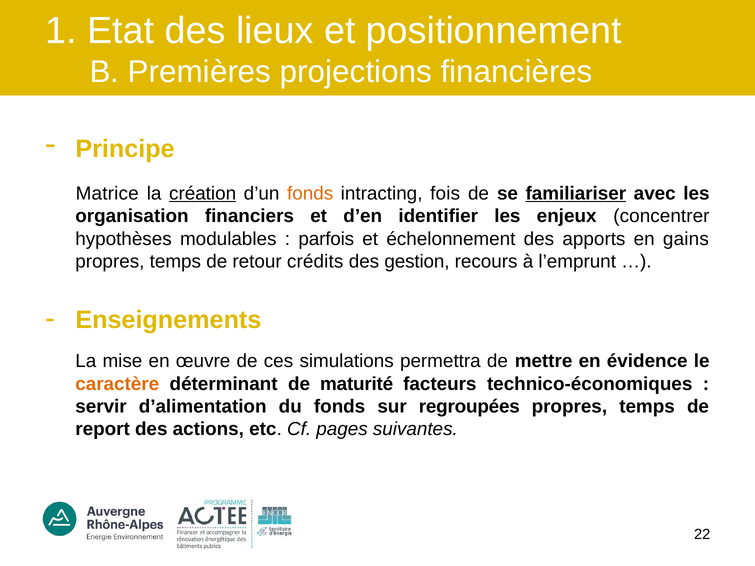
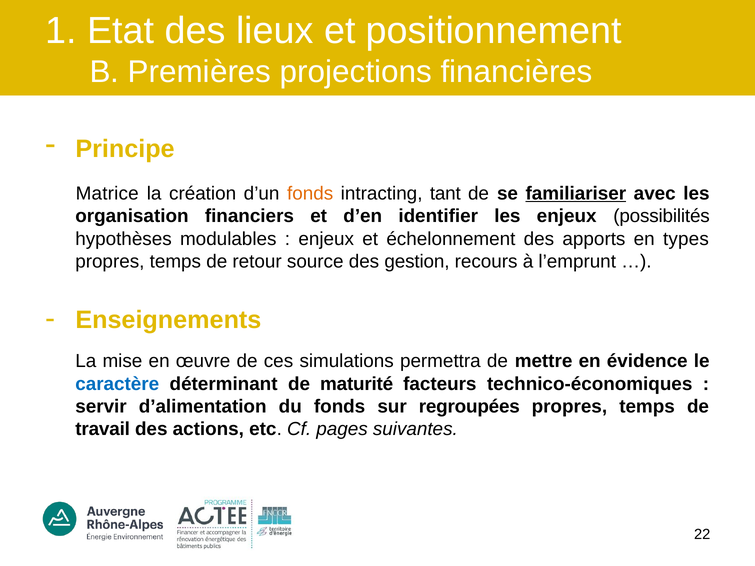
création underline: present -> none (203, 194)
fois: fois -> tant (445, 194)
concentrer: concentrer -> possibilités (662, 216)
parfois: parfois -> enjeux (326, 239)
gains: gains -> types (686, 239)
crédits: crédits -> source (315, 262)
caractère colour: orange -> blue (117, 384)
report: report -> travail (103, 429)
